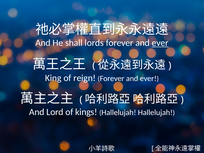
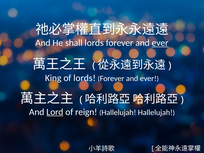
of reign: reign -> lords (85, 78)
Lord underline: none -> present (55, 112)
kings: kings -> reign (86, 112)
